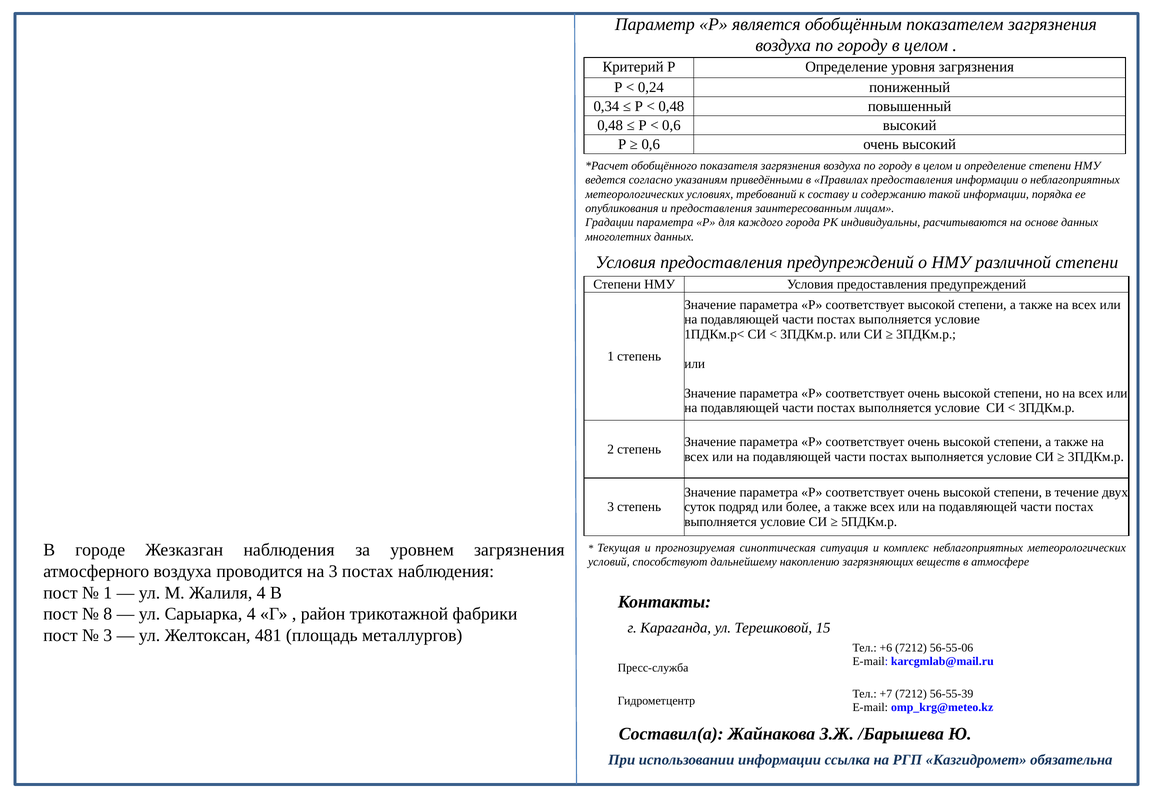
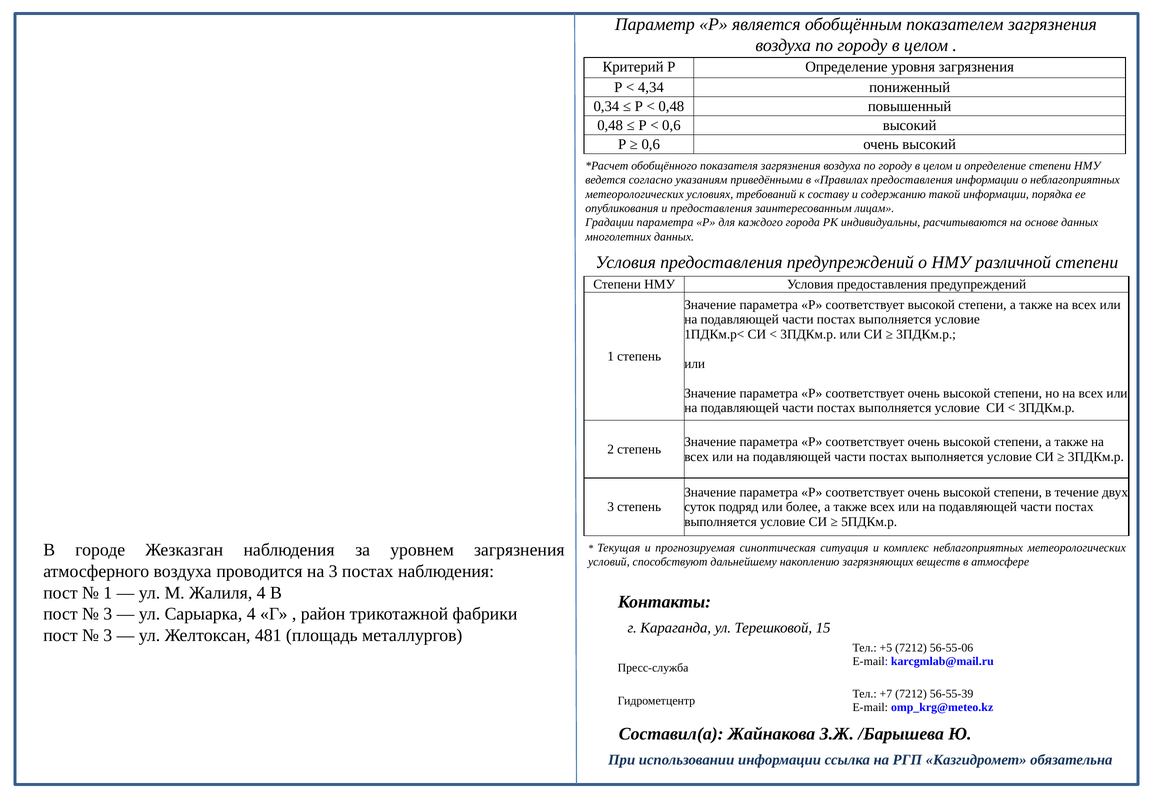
0,24: 0,24 -> 4,34 (651, 87)
8: 8 -> 3 (108, 614)
+6: +6 -> +5 (886, 648)
